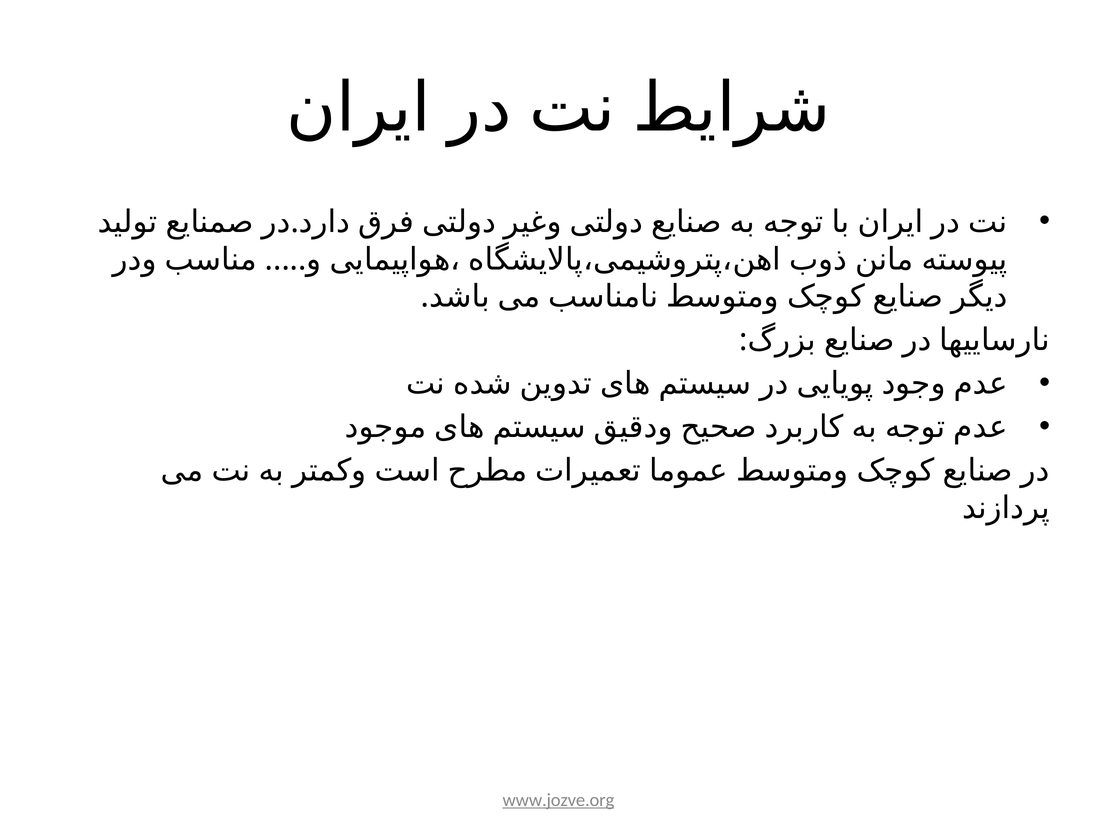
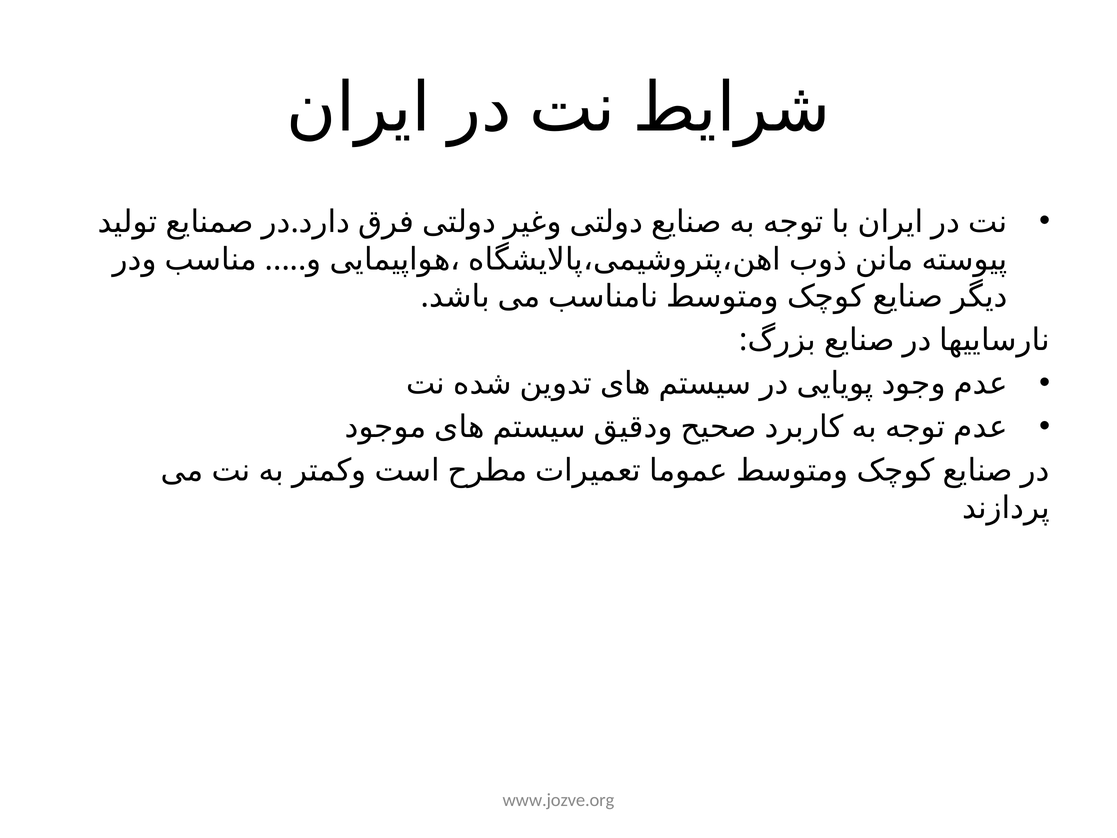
www.jozve.org underline: present -> none (558, 800)
